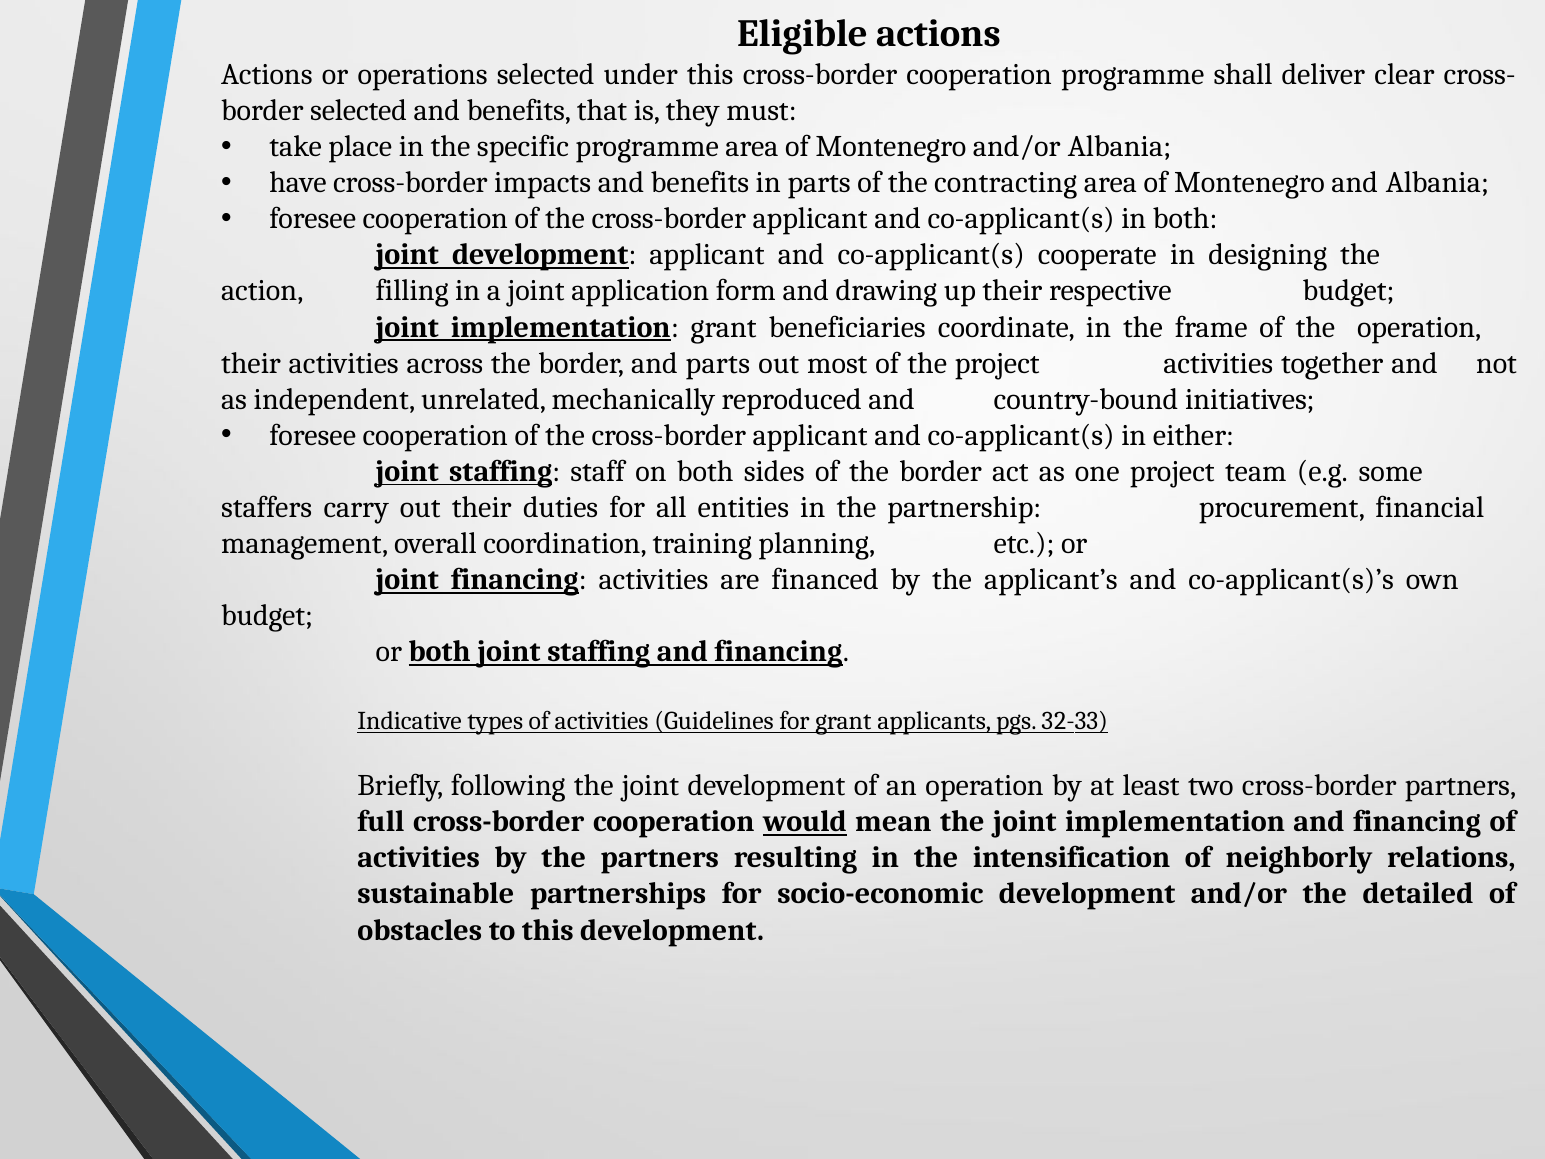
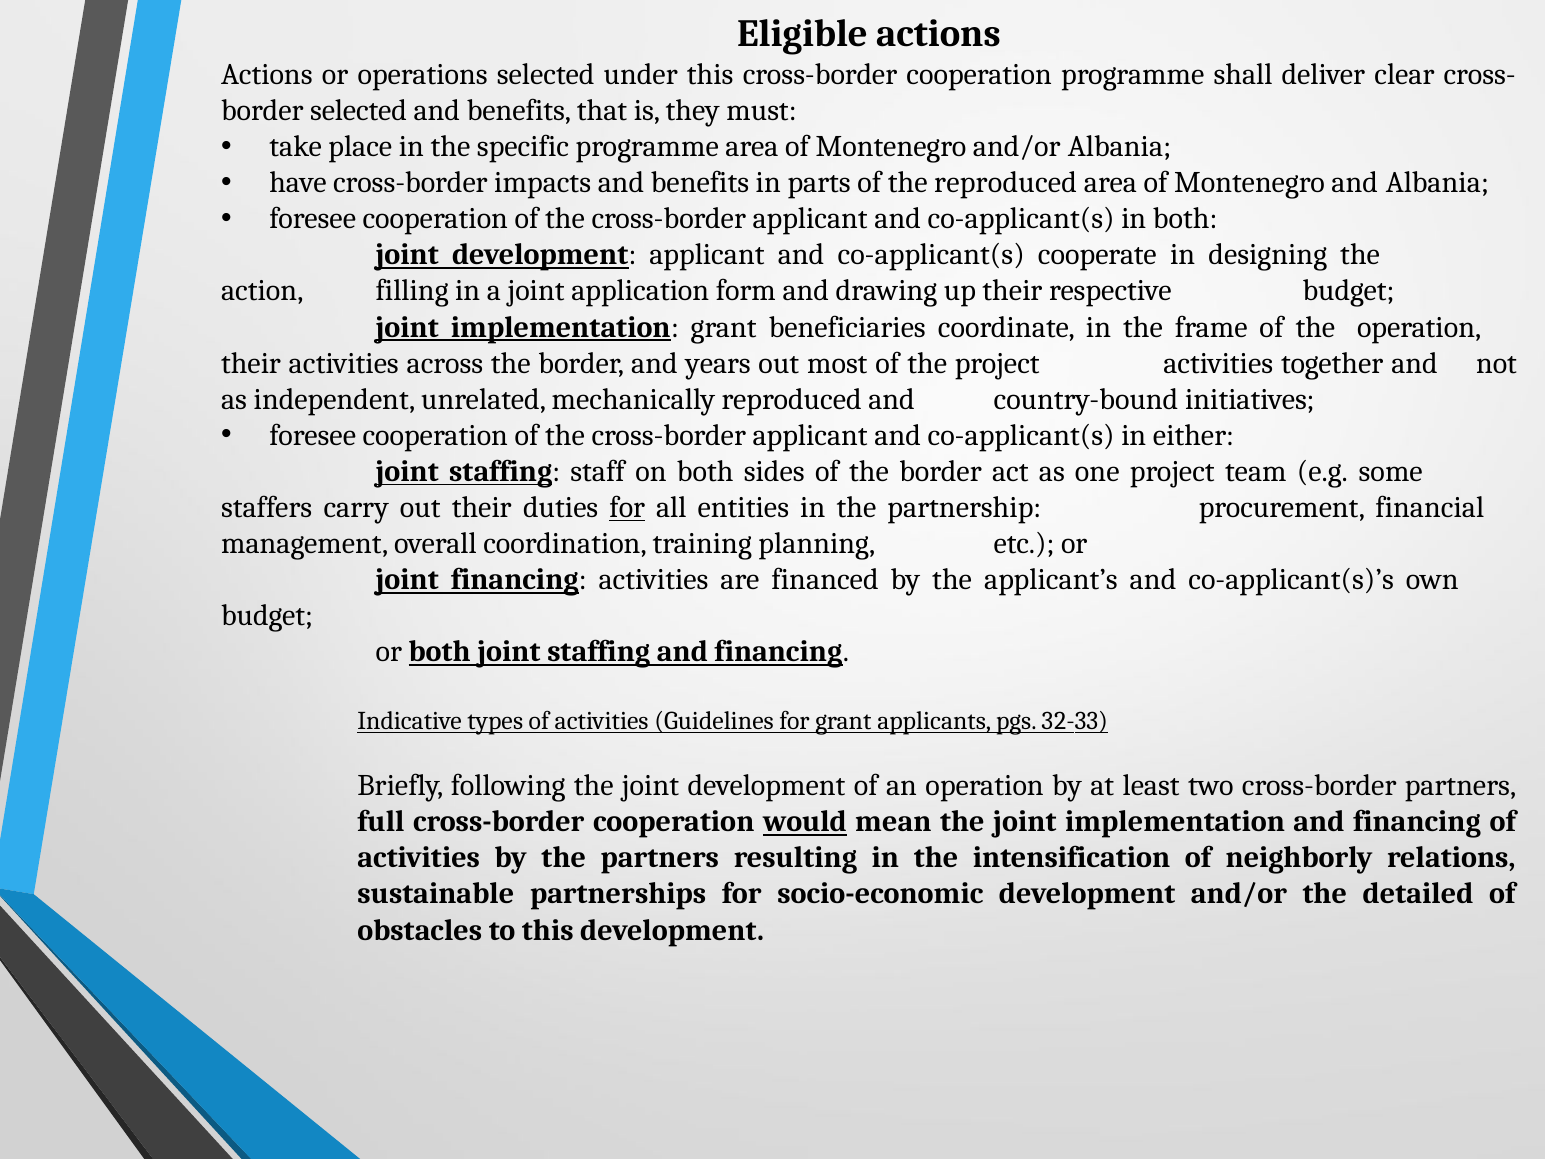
the contracting: contracting -> reproduced (1006, 183)
and parts: parts -> years (718, 363)
for underline: none -> present (627, 507)
